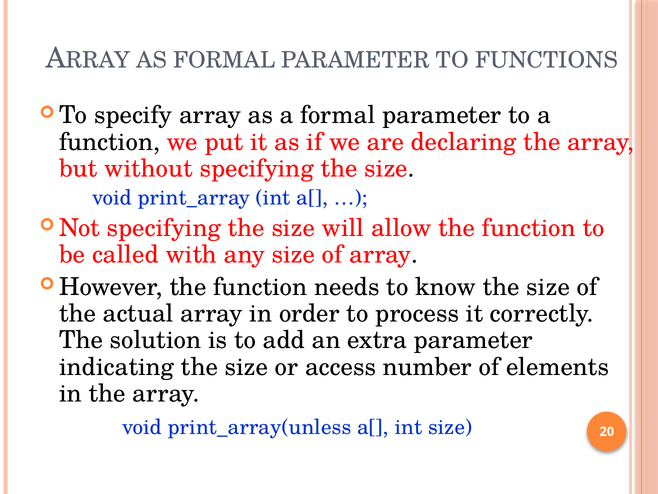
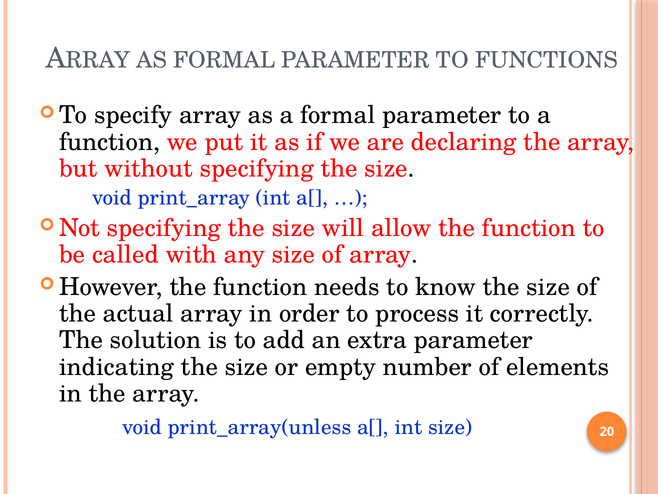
access: access -> empty (341, 367)
